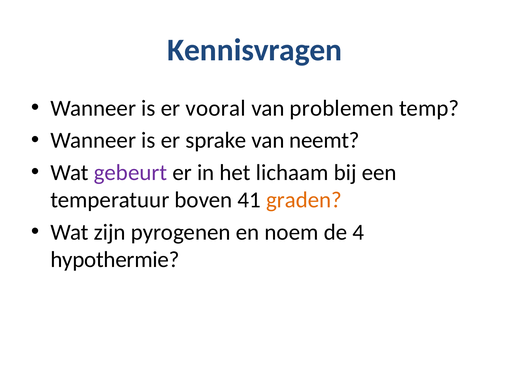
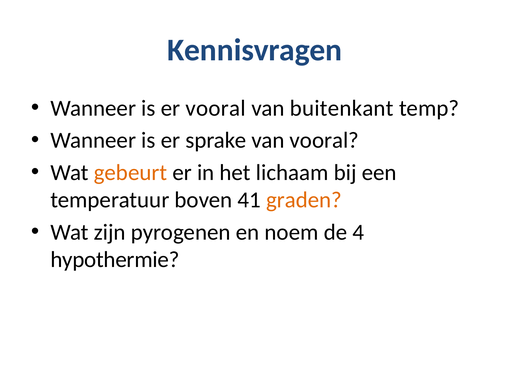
problemen: problemen -> buitenkant (342, 108)
van neemt: neemt -> vooral (324, 141)
gebeurt colour: purple -> orange (130, 173)
